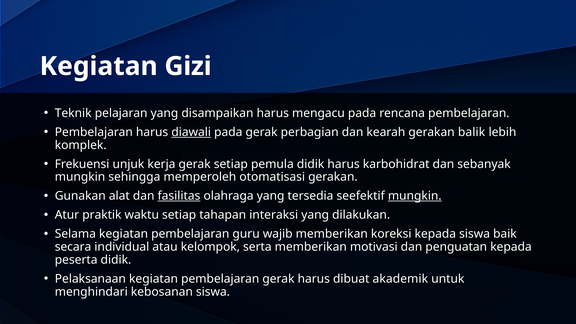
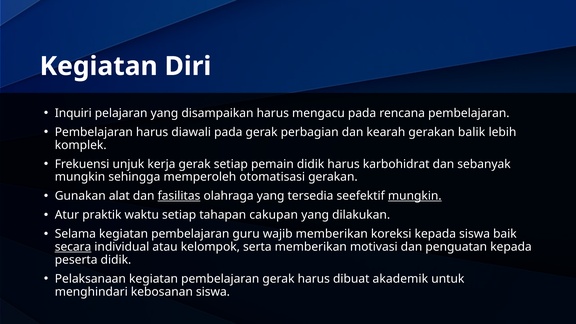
Gizi: Gizi -> Diri (188, 66)
Teknik: Teknik -> Inquiri (73, 113)
diawali underline: present -> none (191, 132)
pemula: pemula -> pemain (272, 164)
interaksi: interaksi -> cakupan (274, 215)
secara underline: none -> present (73, 247)
